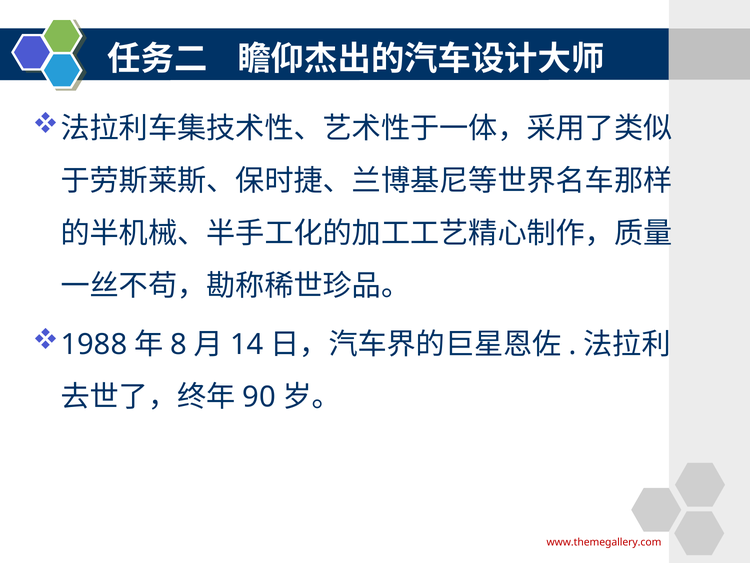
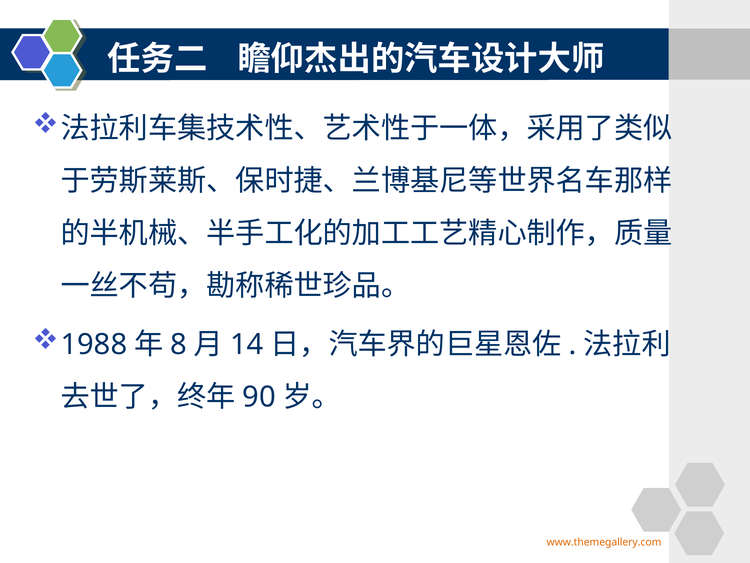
www.themegallery.com colour: red -> orange (604, 542)
